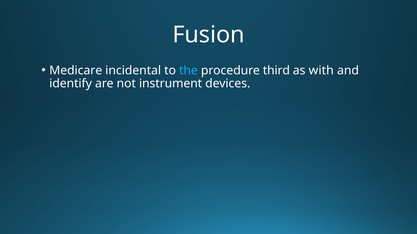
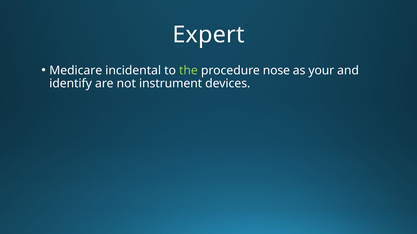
Fusion: Fusion -> Expert (208, 35)
the colour: light blue -> light green (188, 71)
third: third -> nose (276, 71)
with: with -> your (321, 71)
